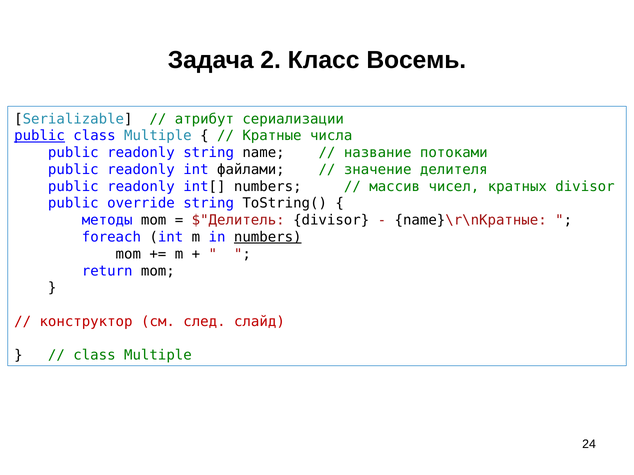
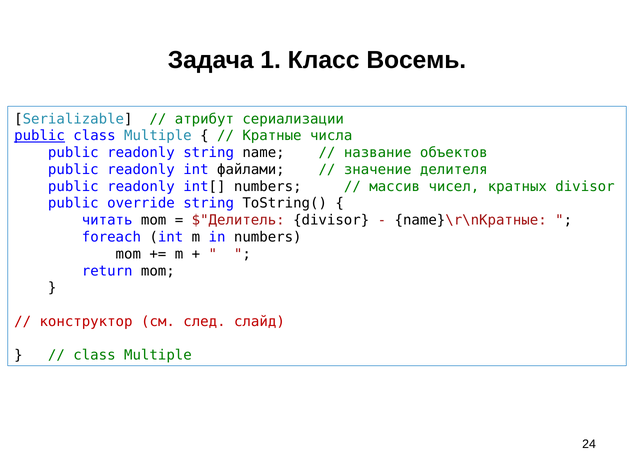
2: 2 -> 1 (271, 60)
потоками: потоками -> объектов (454, 153)
методы: методы -> читать (107, 220)
numbers underline: present -> none (268, 237)
